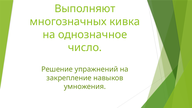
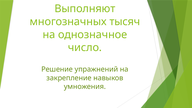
кивка: кивка -> тысяч (125, 22)
